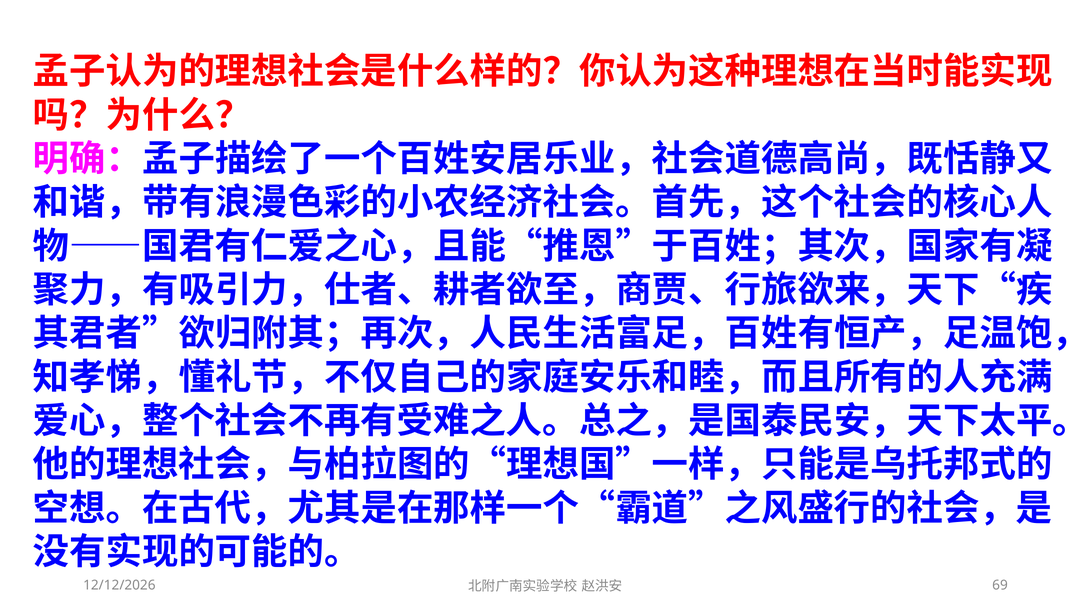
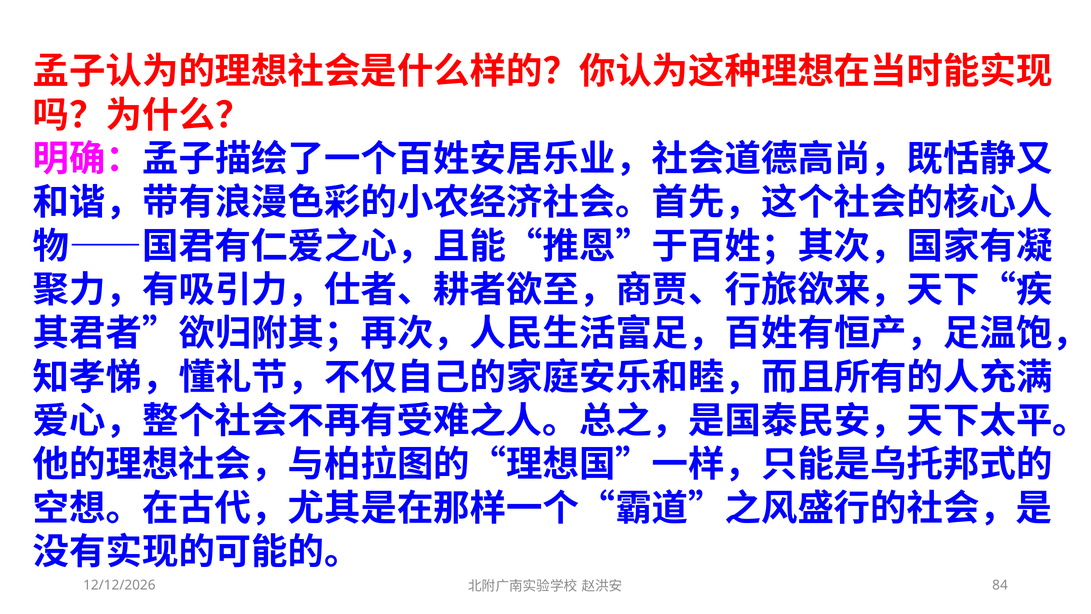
69: 69 -> 84 (1000, 585)
